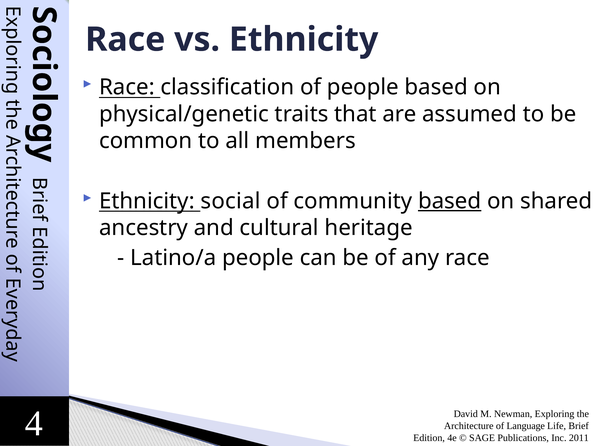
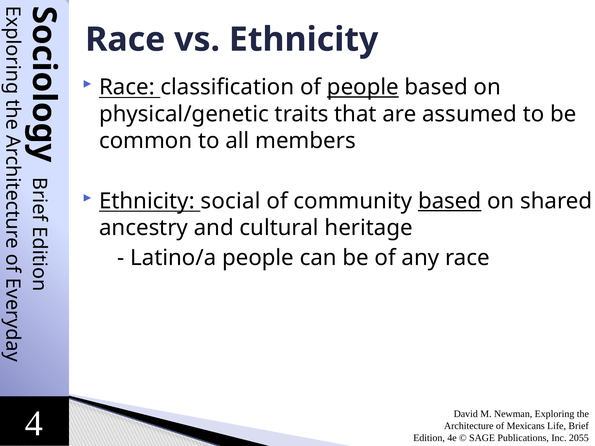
people underline: none -> present (363, 87)
Language: Language -> Mexicans (526, 426)
2011: 2011 -> 2055 (579, 438)
